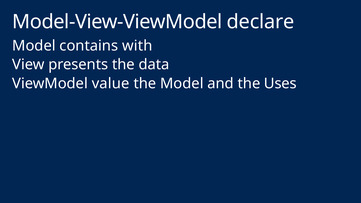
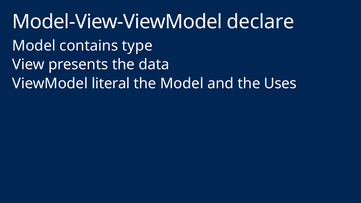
with: with -> type (137, 46)
value: value -> literal (111, 83)
